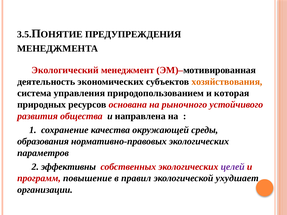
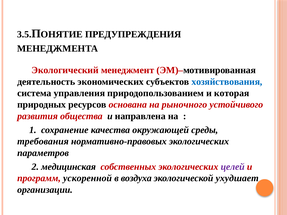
хозяйствования colour: orange -> blue (227, 82)
образования: образования -> требования (43, 142)
эффективны: эффективны -> медицинская (68, 167)
повышение: повышение -> ускоренной (87, 178)
правил: правил -> воздуха (136, 178)
